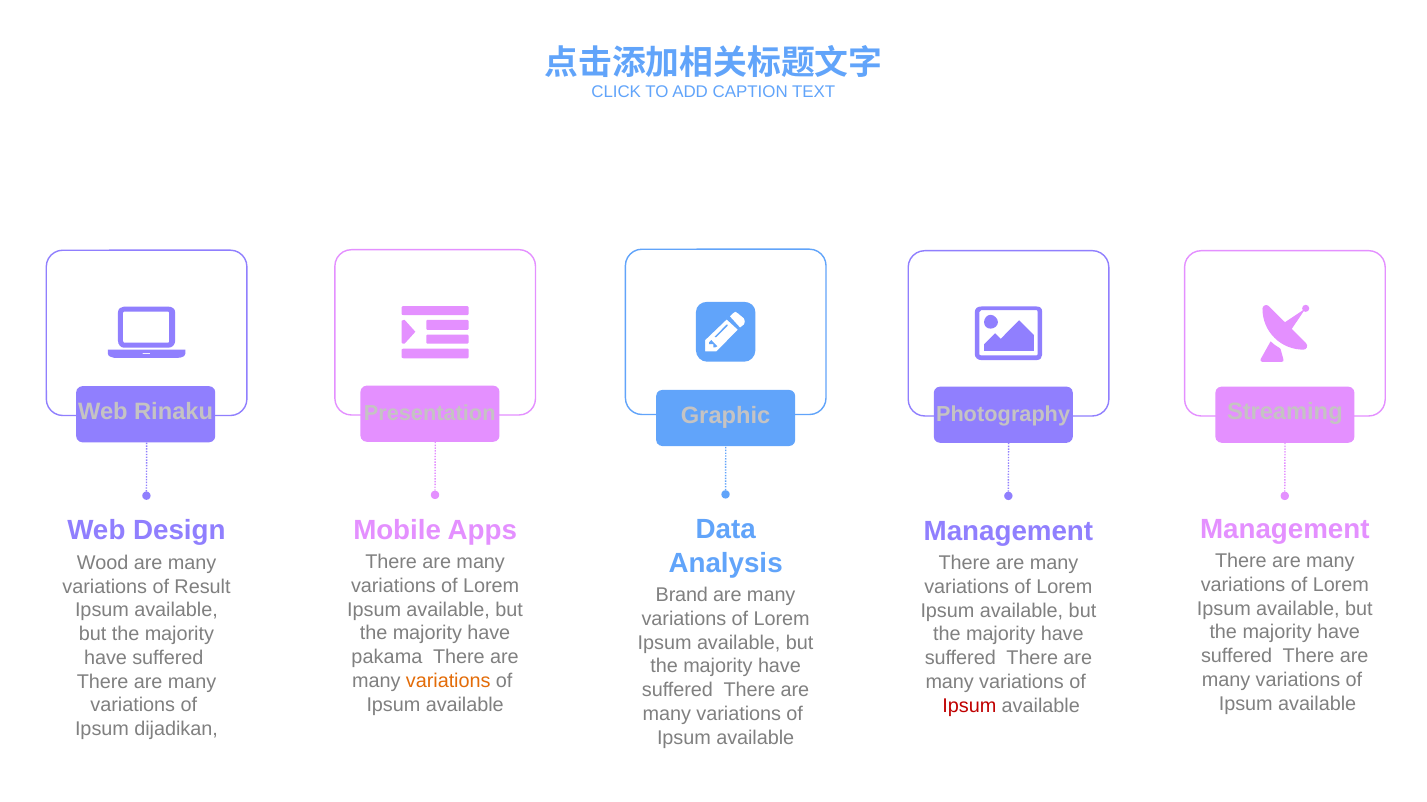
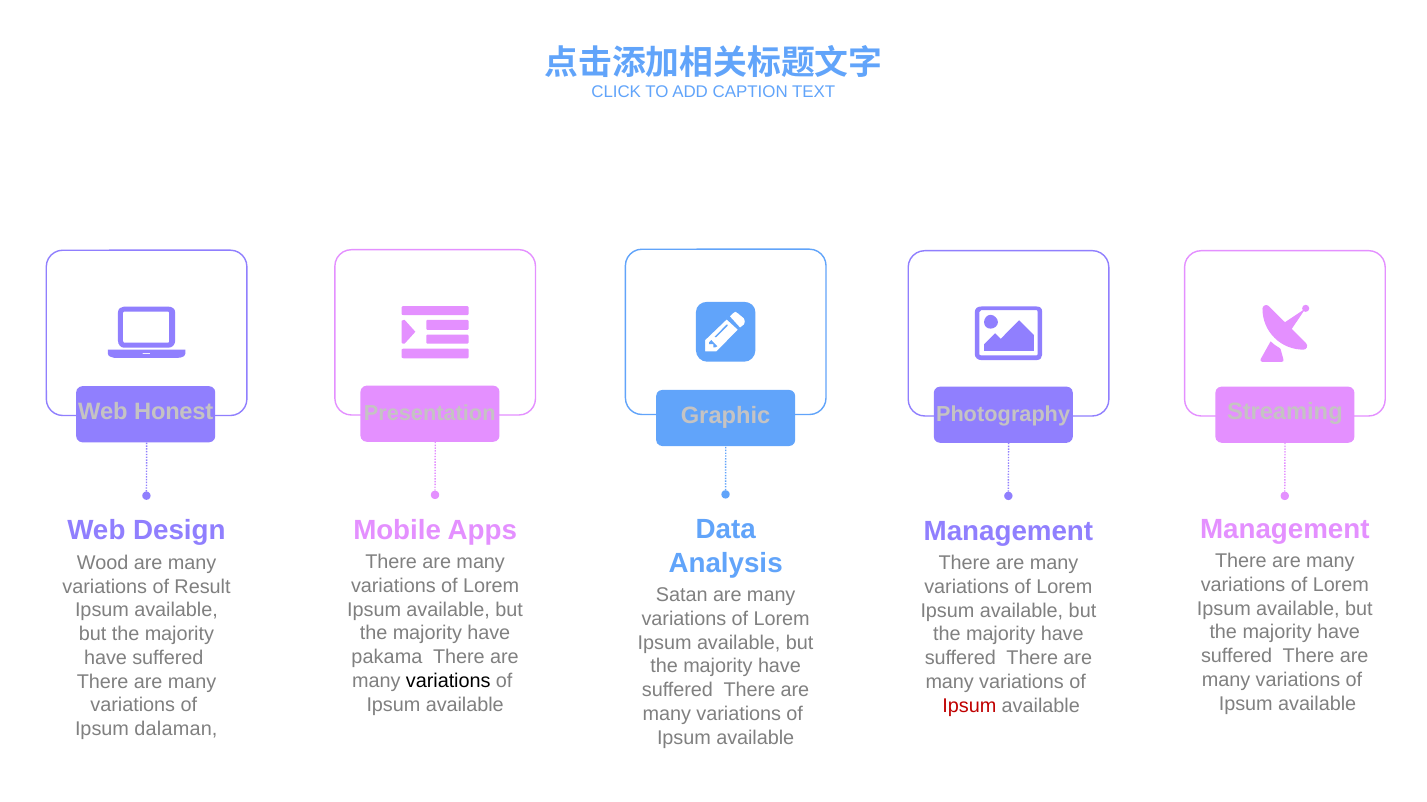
Rinaku: Rinaku -> Honest (174, 412)
Brand: Brand -> Satan (682, 595)
variations colour: orange -> black (448, 681)
dijadikan: dijadikan -> dalaman (176, 730)
